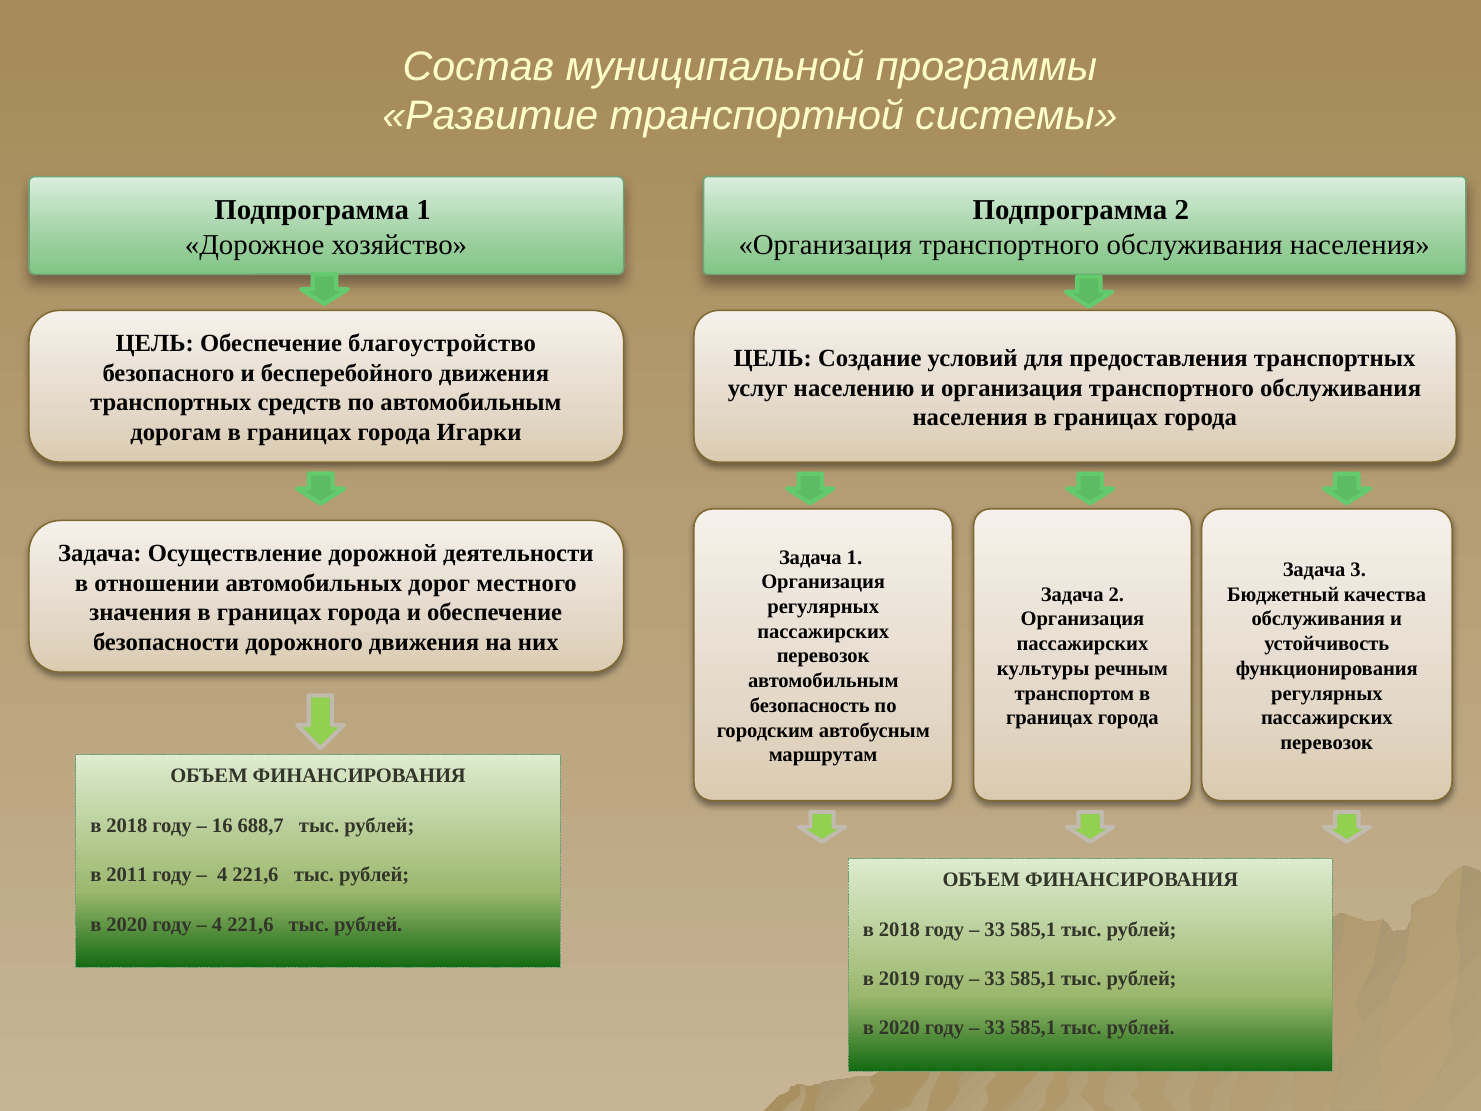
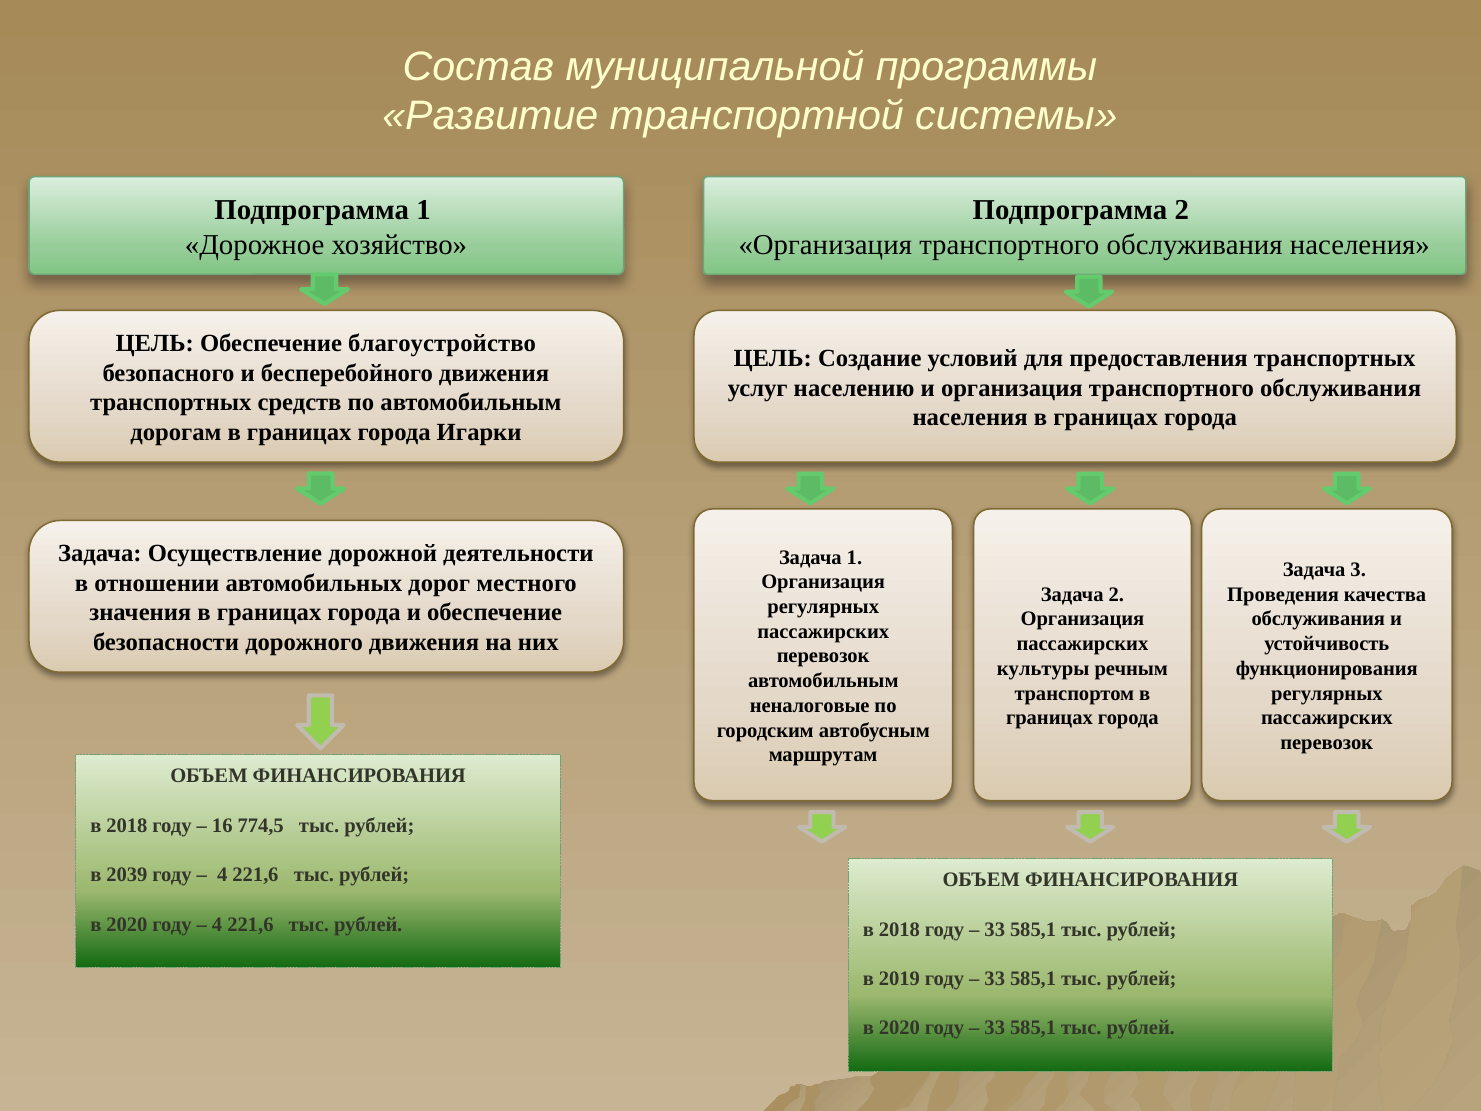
Бюджетный: Бюджетный -> Проведения (1283, 594)
безопасность: безопасность -> неналоговые (810, 705)
688,7: 688,7 -> 774,5 (261, 825)
2011: 2011 -> 2039 (127, 875)
